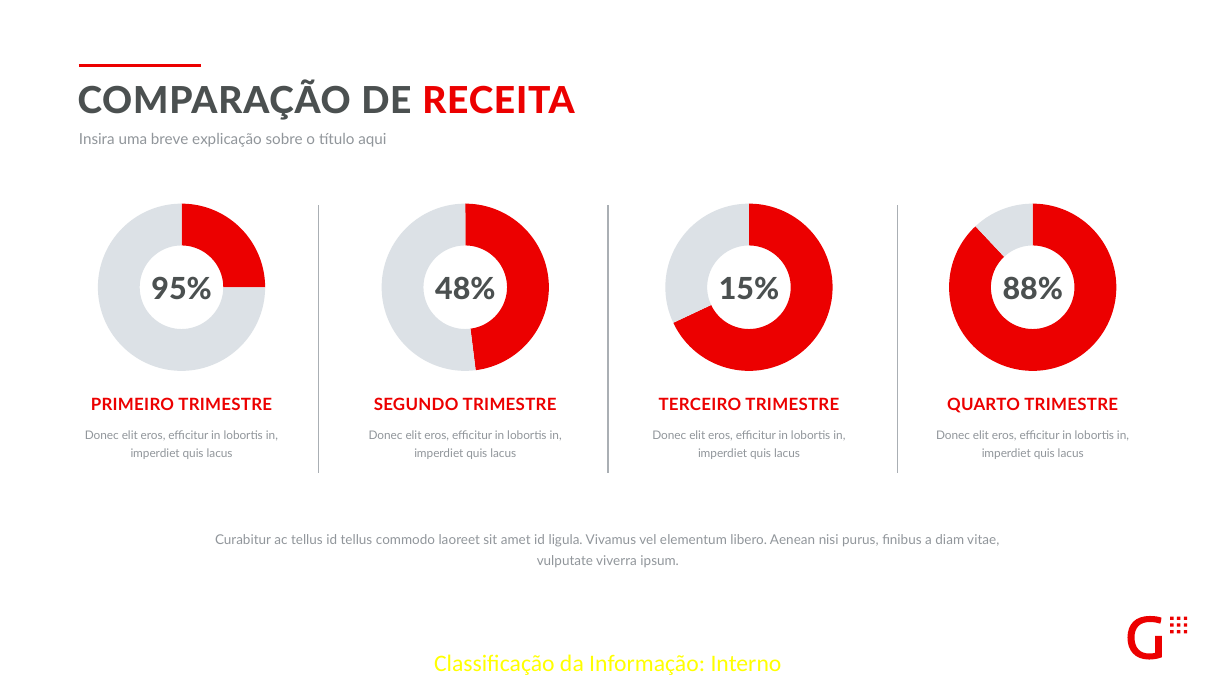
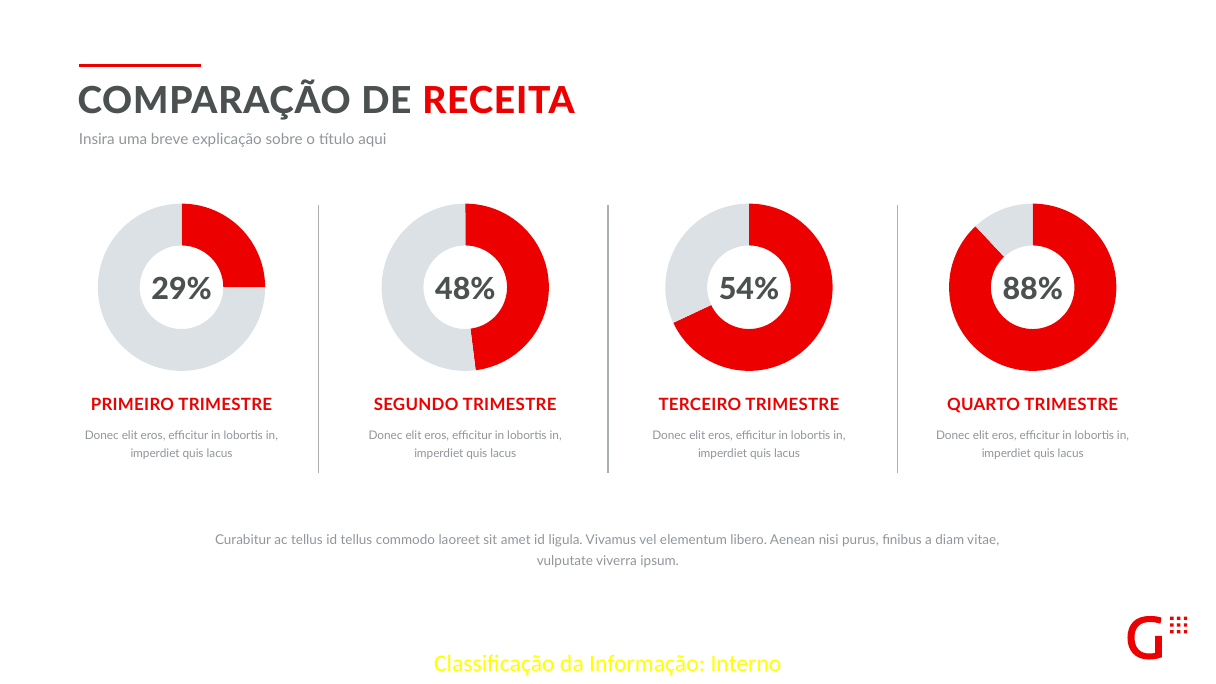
95%: 95% -> 29% (182, 289)
15%: 15% -> 54% (749, 289)
